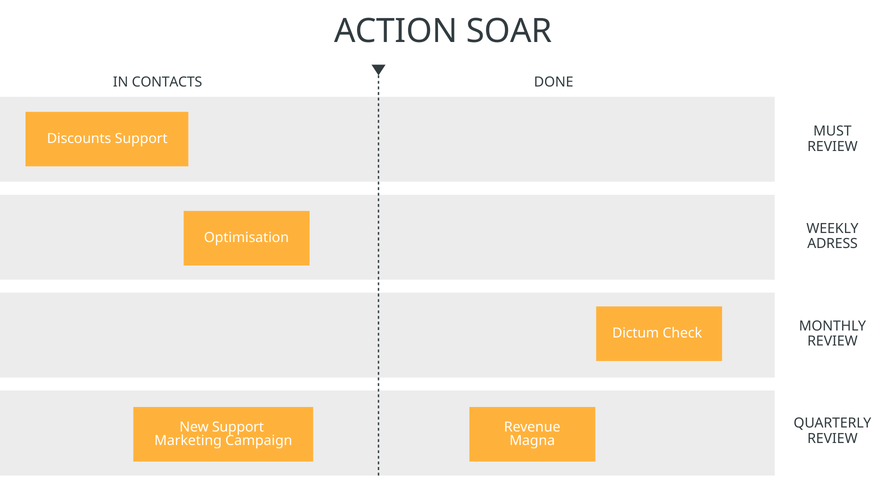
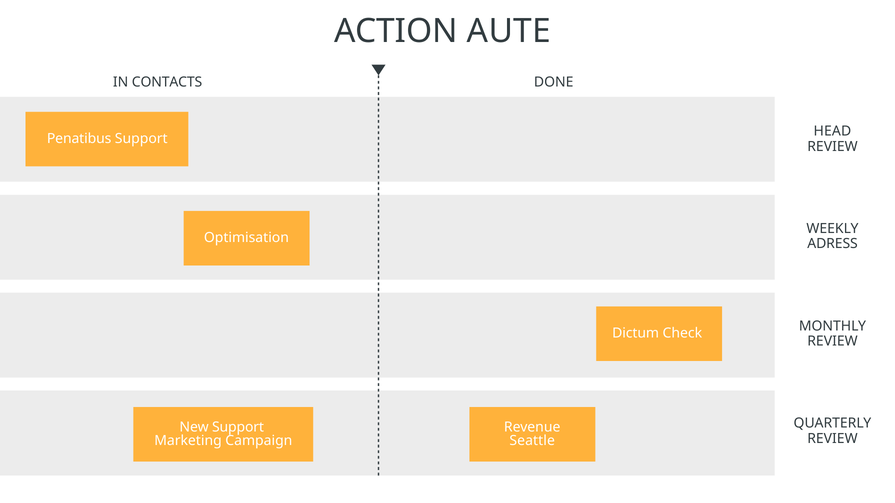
SOAR: SOAR -> AUTE (509, 31)
MUST: MUST -> HEAD (832, 131)
Discounts: Discounts -> Penatibus (79, 139)
Magna: Magna -> Seattle (532, 441)
